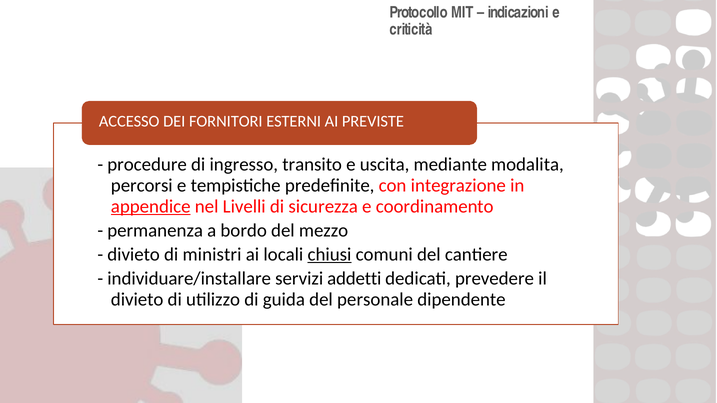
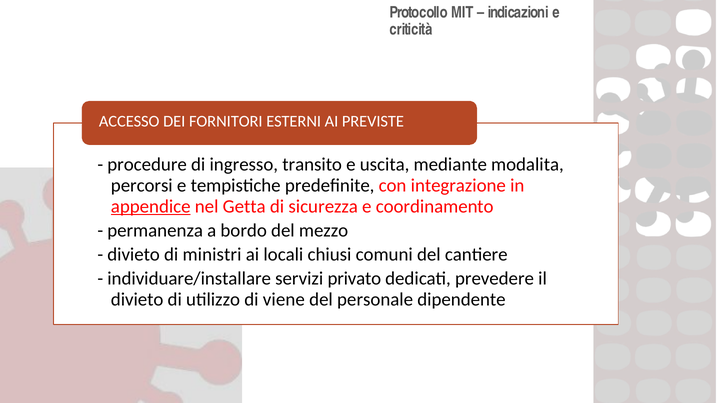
Livelli: Livelli -> Getta (244, 207)
chiusi underline: present -> none (329, 255)
addetti: addetti -> privato (354, 279)
guida: guida -> viene (284, 300)
